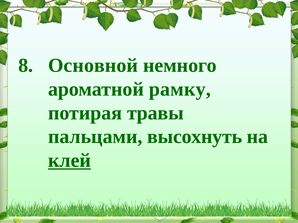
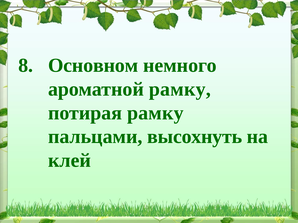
Основной: Основной -> Основном (93, 65)
потирая травы: травы -> рамку (155, 113)
клей underline: present -> none (69, 161)
